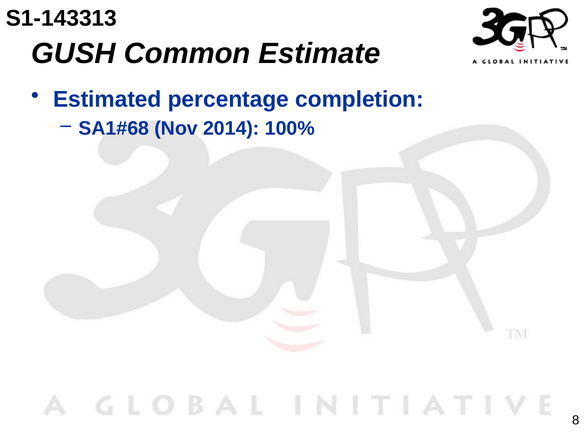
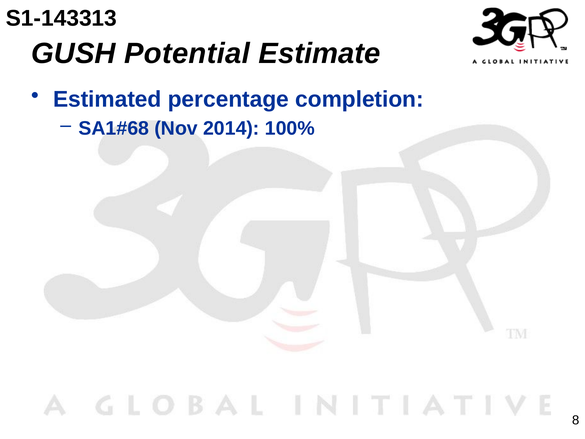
Common: Common -> Potential (187, 54)
